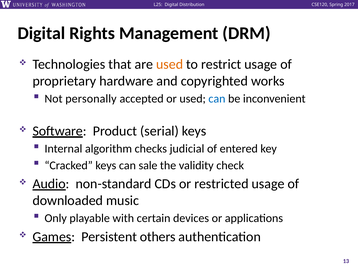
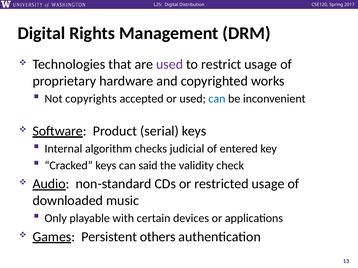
used colour: orange -> purple (170, 64)
personally: personally -> copyrights (91, 99)
sale: sale -> said (148, 166)
